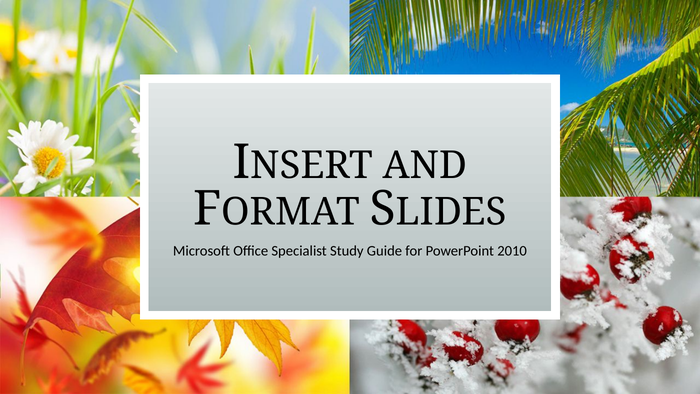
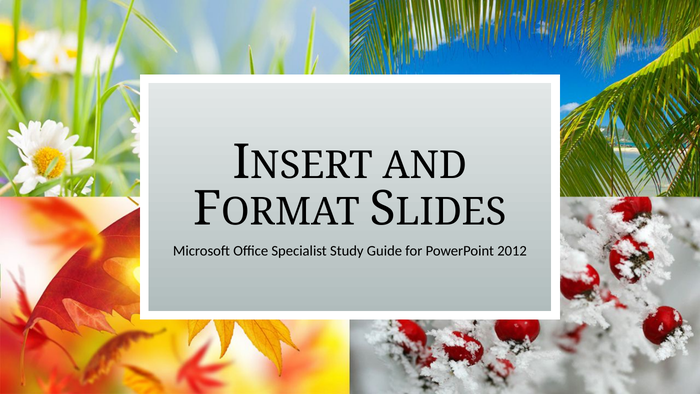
2010: 2010 -> 2012 (512, 251)
